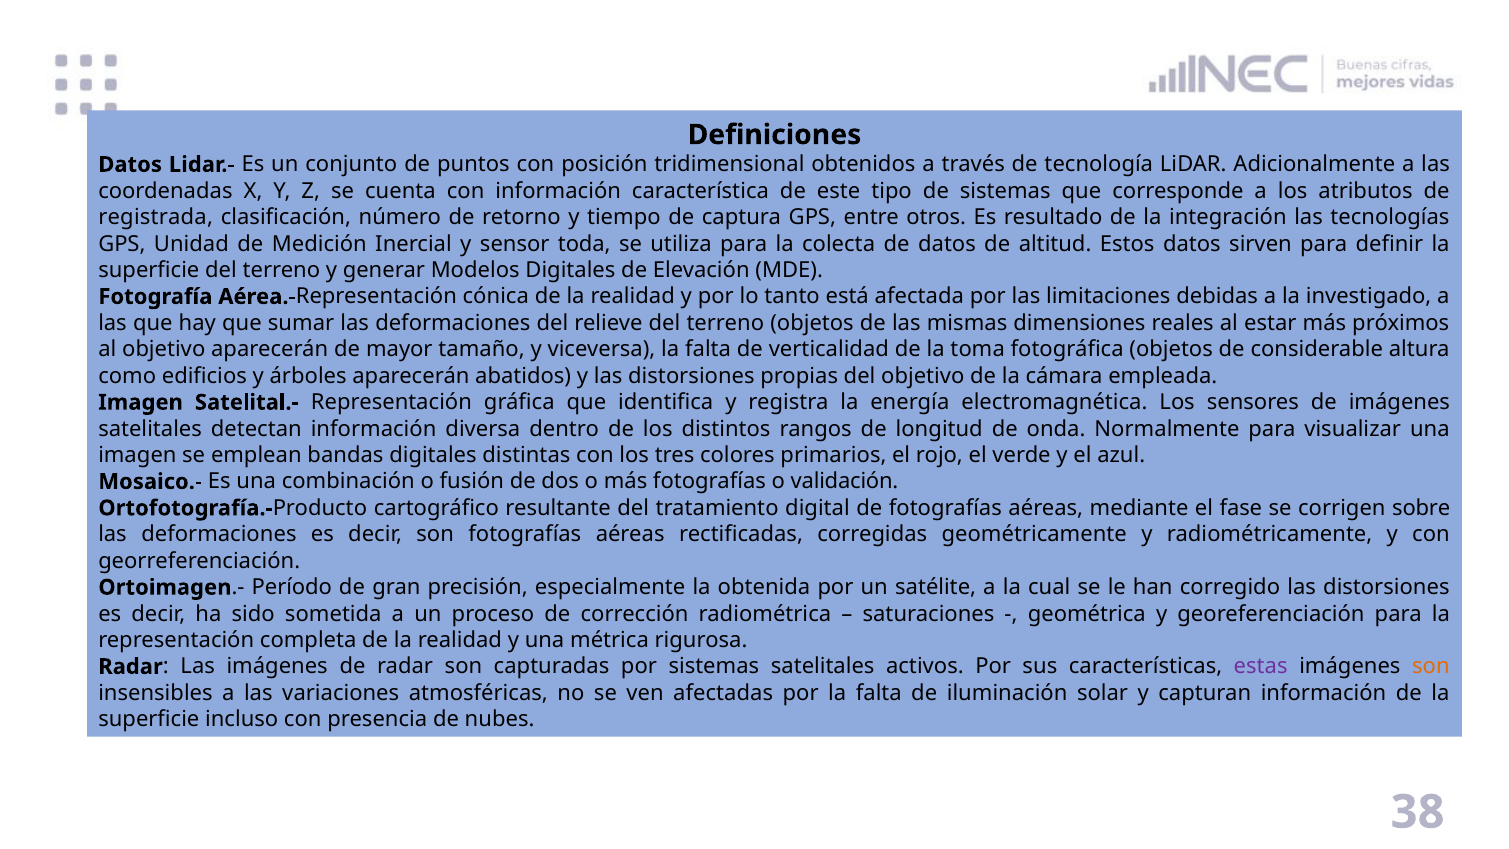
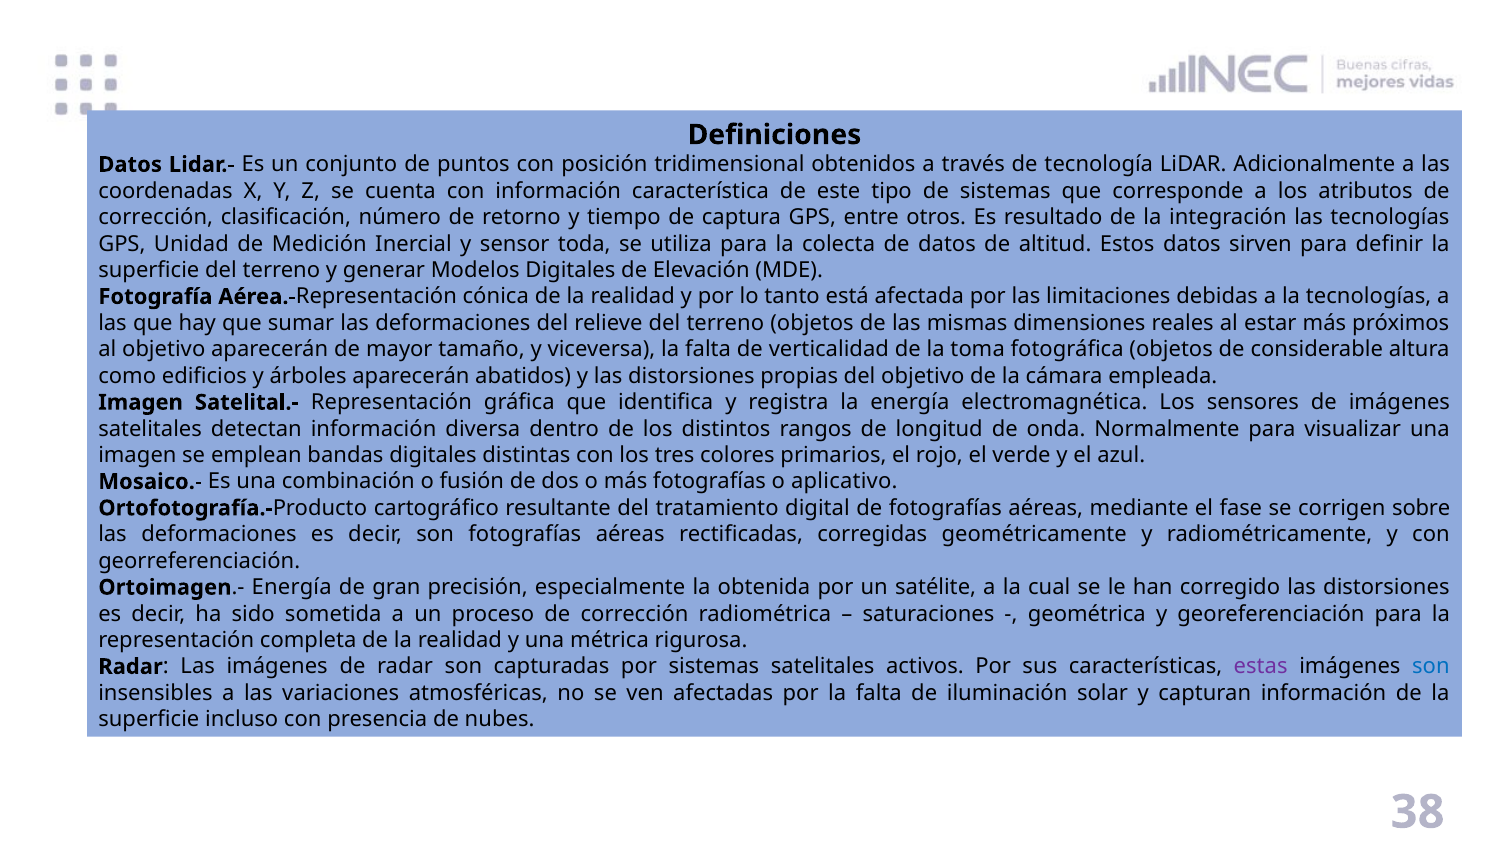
registrada: registrada -> corrección (156, 217)
la investigado: investigado -> tecnologías (1369, 297)
validación: validación -> aplicativo (844, 482)
Ortoimagen.- Período: Período -> Energía (292, 587)
son colour: orange -> blue (1431, 667)
